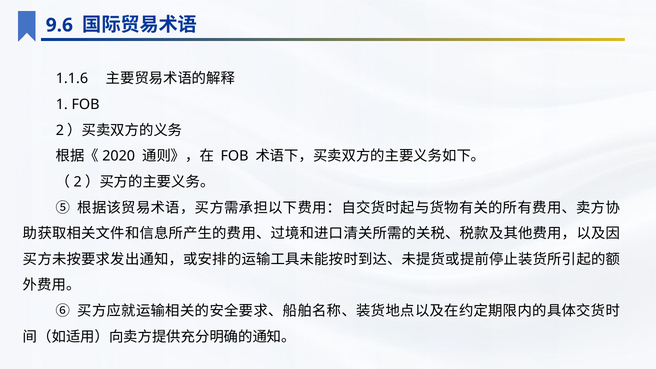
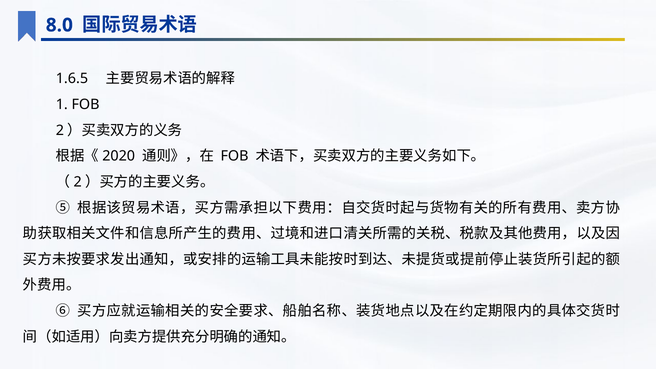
9.6: 9.6 -> 8.0 (59, 25)
1.1.6: 1.1.6 -> 1.6.5 (72, 79)
